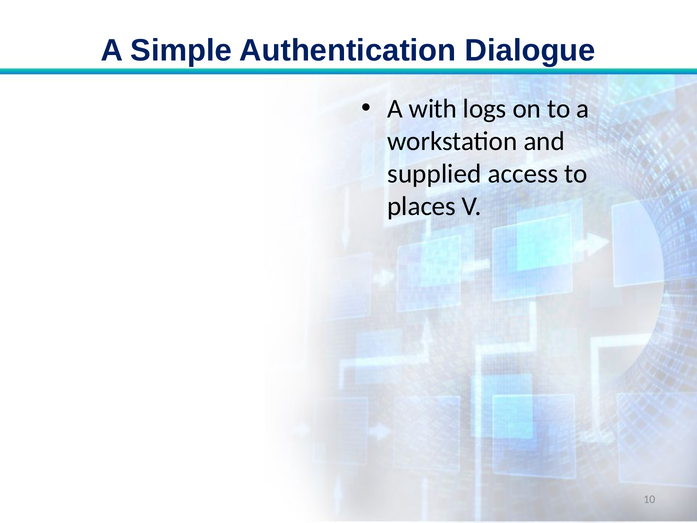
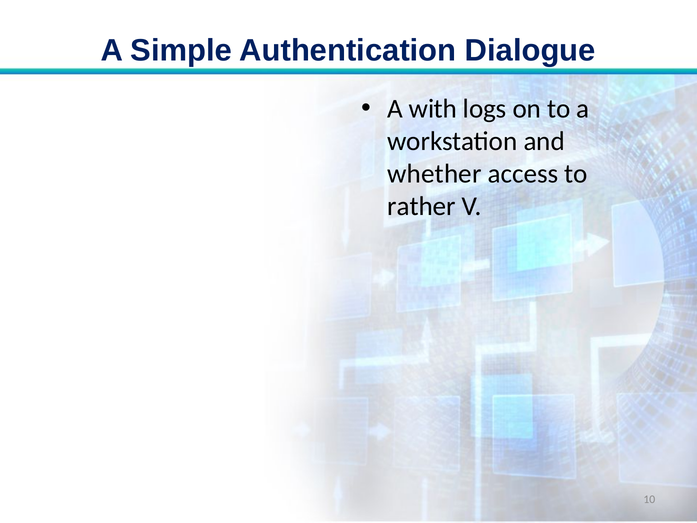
supplied: supplied -> whether (434, 174)
places: places -> rather (422, 206)
